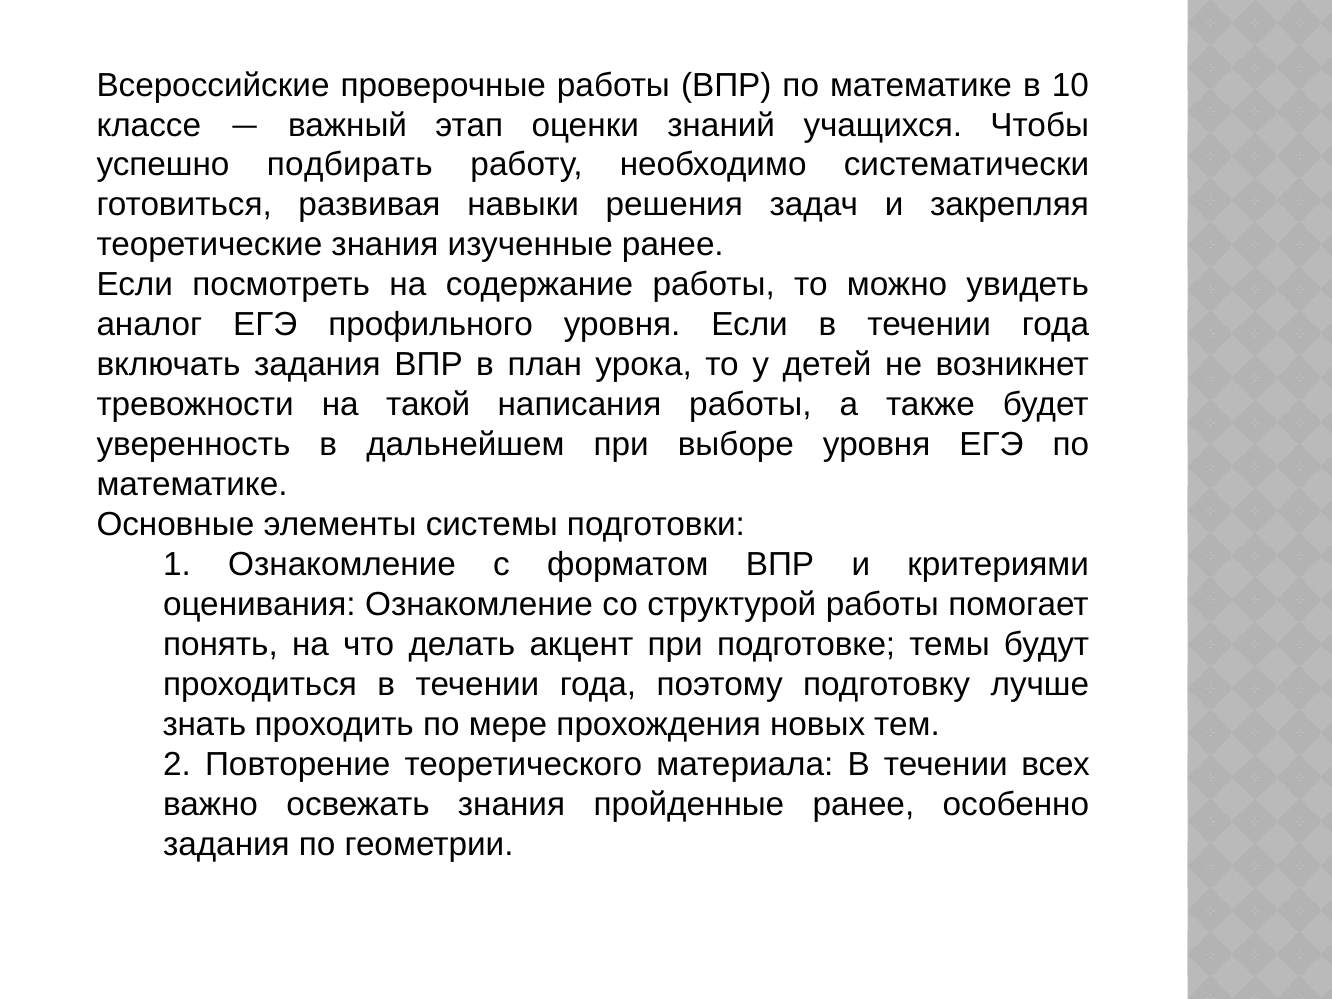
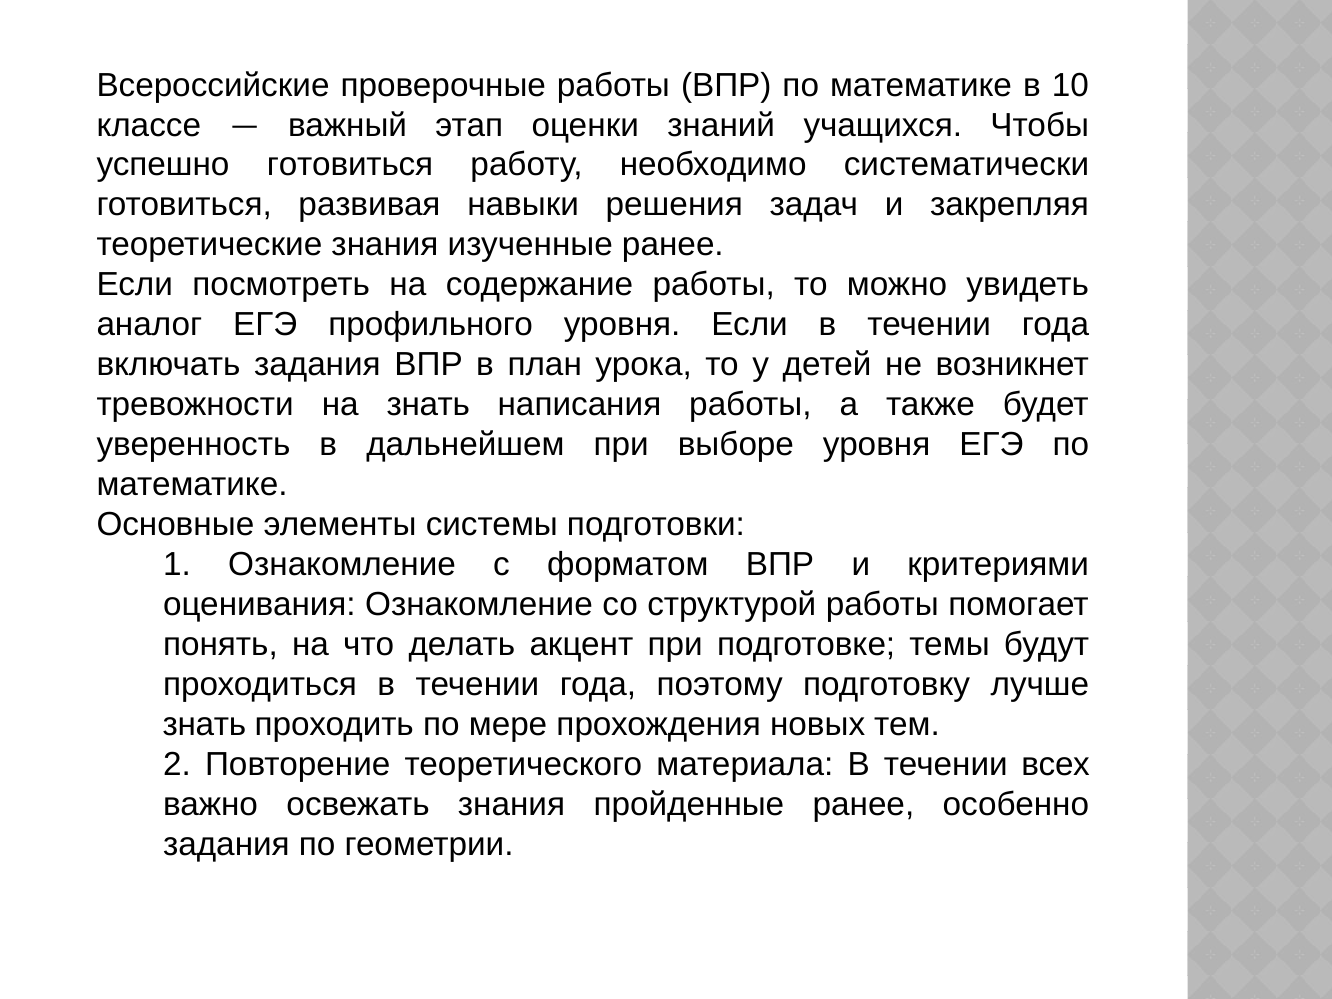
успешно подбирать: подбирать -> готовиться (350, 165)
на такой: такой -> знать (428, 405)
